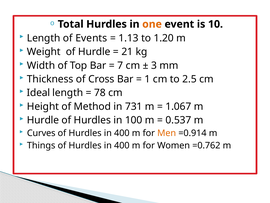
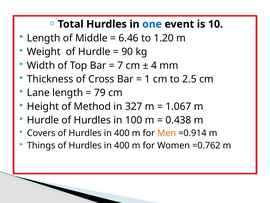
one colour: orange -> blue (152, 24)
Events: Events -> Middle (91, 38)
1.13: 1.13 -> 6.46 (129, 38)
21: 21 -> 90 (127, 52)
3: 3 -> 4 (154, 65)
Ideal: Ideal -> Lane (38, 93)
78: 78 -> 79 (100, 93)
731: 731 -> 327 (134, 106)
0.537: 0.537 -> 0.438 (178, 120)
Curves: Curves -> Covers (41, 133)
